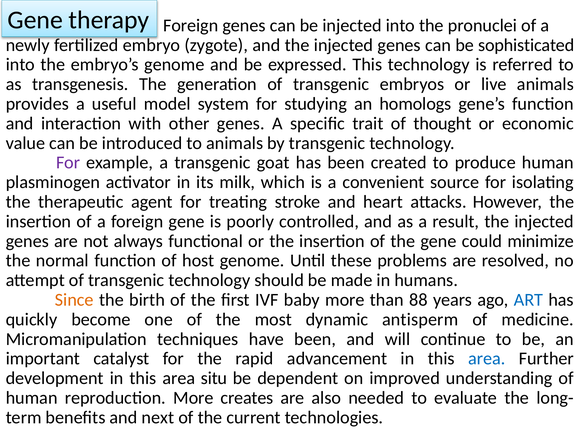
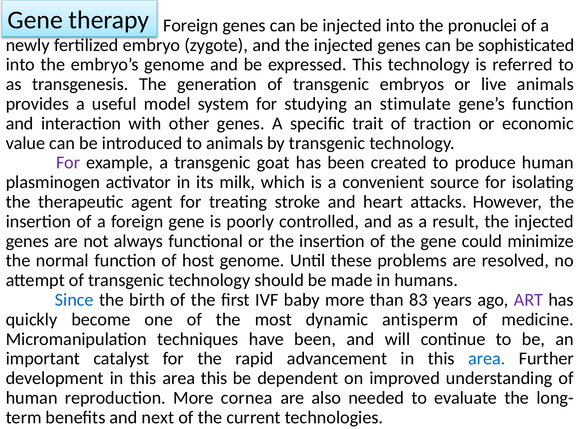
homologs: homologs -> stimulate (415, 104)
thought: thought -> traction (442, 124)
Since colour: orange -> blue (74, 300)
88: 88 -> 83 (418, 300)
ART colour: blue -> purple (528, 300)
area situ: situ -> this (214, 379)
creates: creates -> cornea (247, 398)
